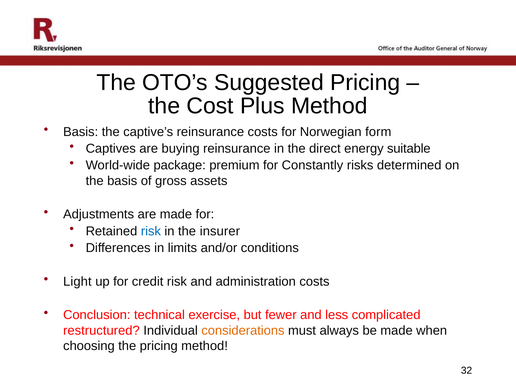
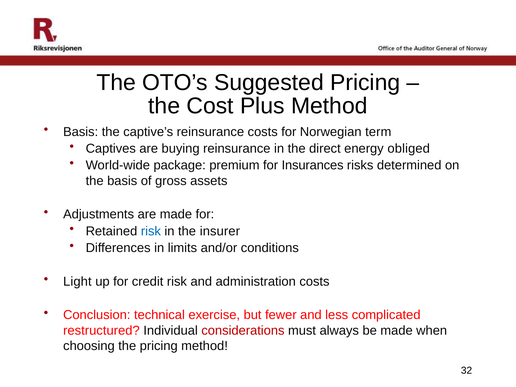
form: form -> term (378, 132)
suitable: suitable -> obliged (409, 149)
Constantly: Constantly -> Insurances (313, 165)
considerations colour: orange -> red (243, 331)
